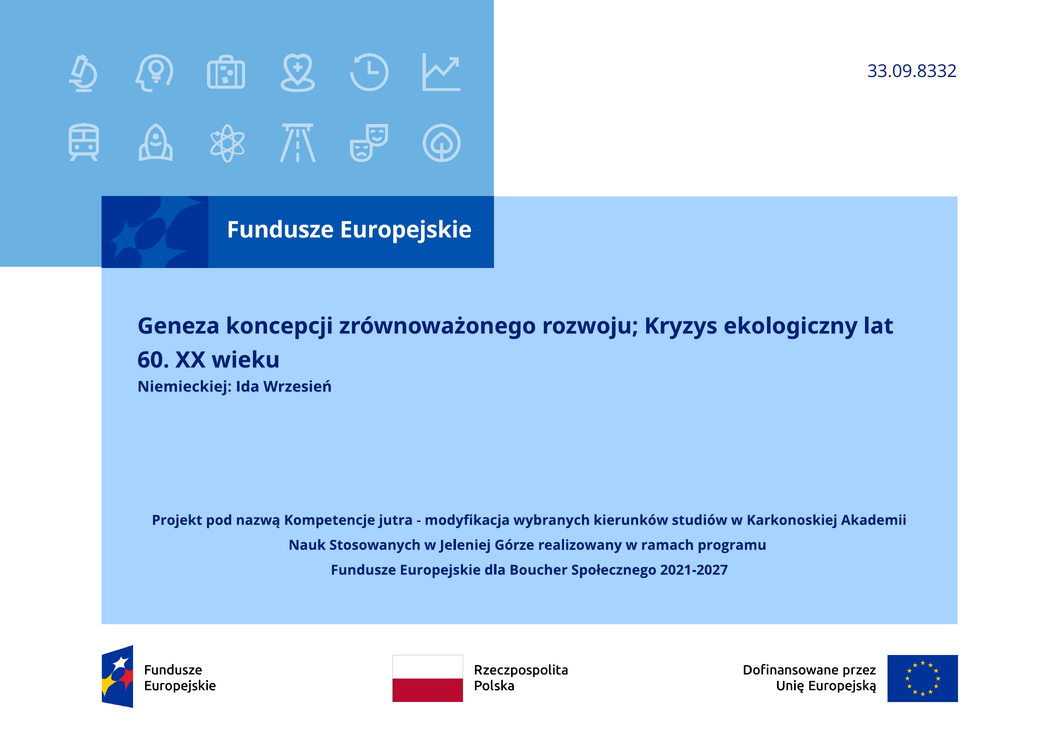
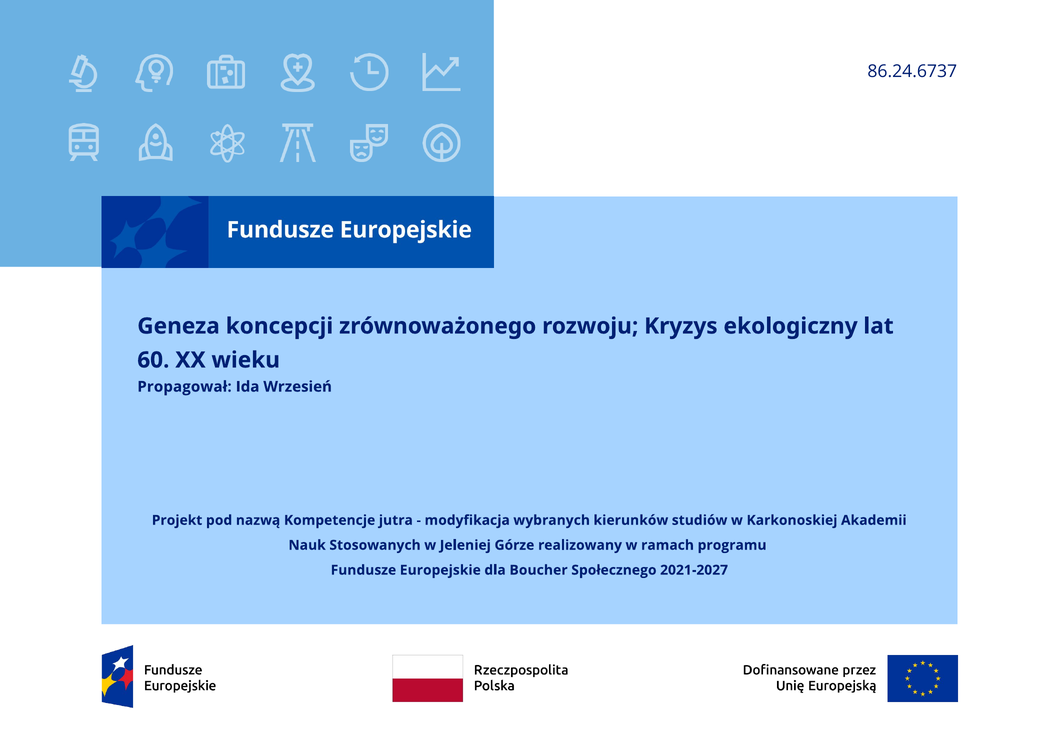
33.09.8332: 33.09.8332 -> 86.24.6737 (912, 71)
Niemieckiej: Niemieckiej -> Propagował (184, 387)
